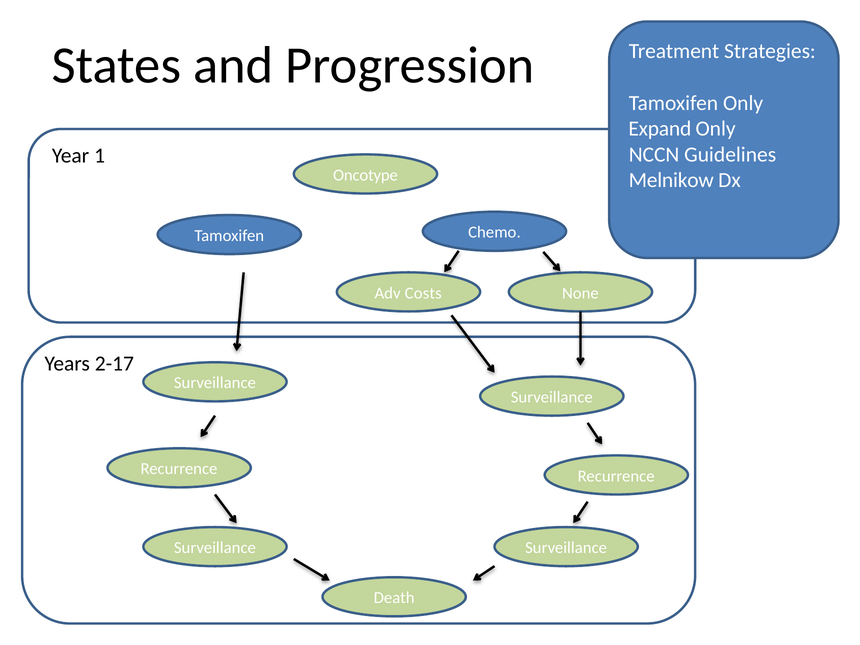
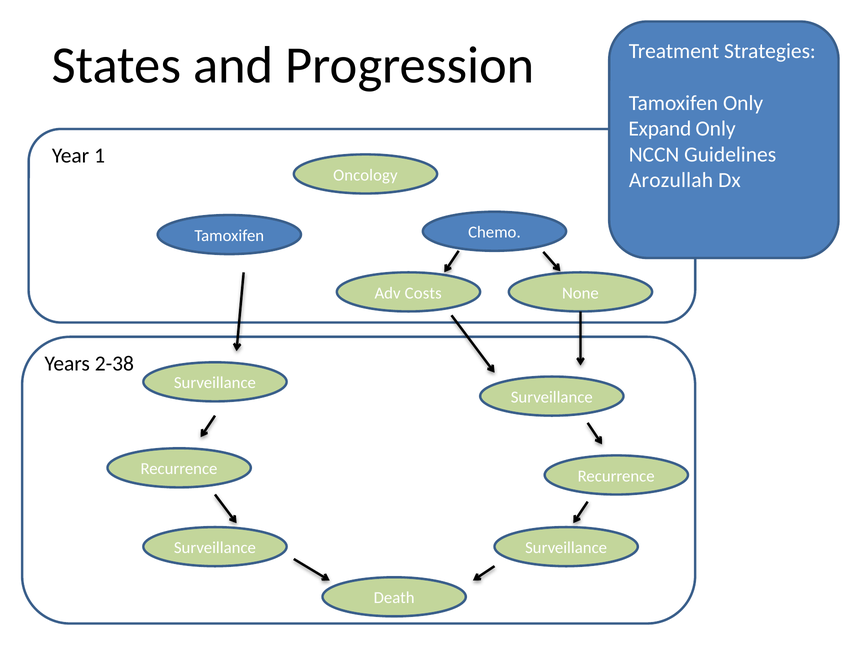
Oncotype: Oncotype -> Oncology (365, 175)
Melnikow: Melnikow -> Arozullah (671, 180)
2-17: 2-17 -> 2-38 (114, 364)
